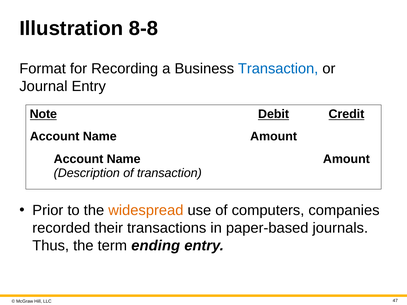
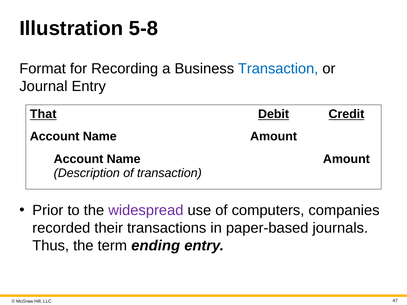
8-8: 8-8 -> 5-8 (144, 29)
Note: Note -> That (43, 114)
widespread colour: orange -> purple (146, 211)
